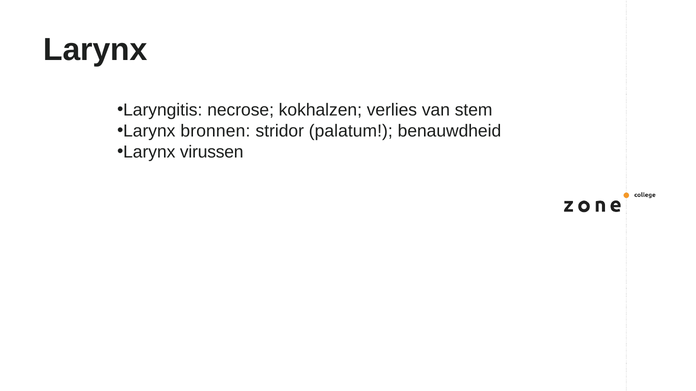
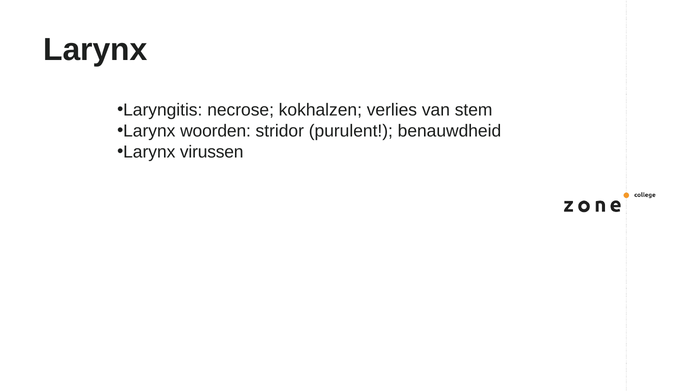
bronnen: bronnen -> woorden (216, 131)
palatum: palatum -> purulent (351, 131)
